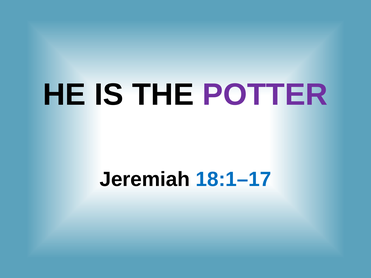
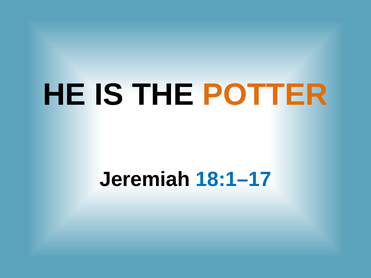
POTTER colour: purple -> orange (265, 95)
